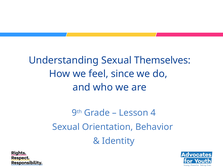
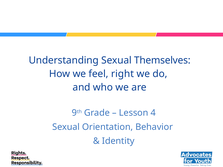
since: since -> right (122, 74)
